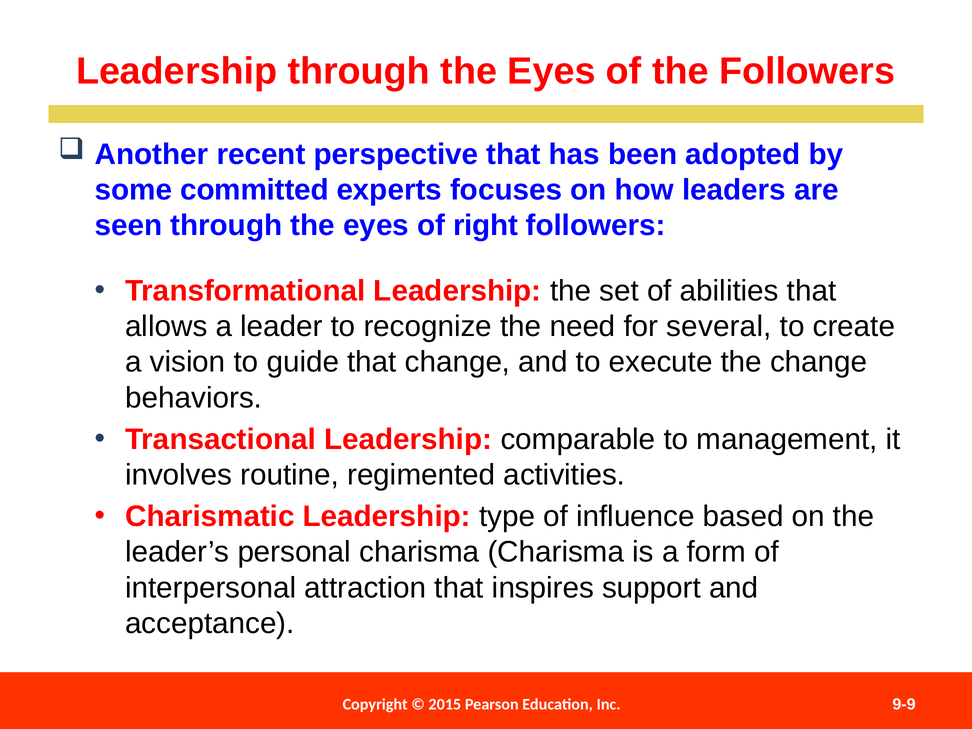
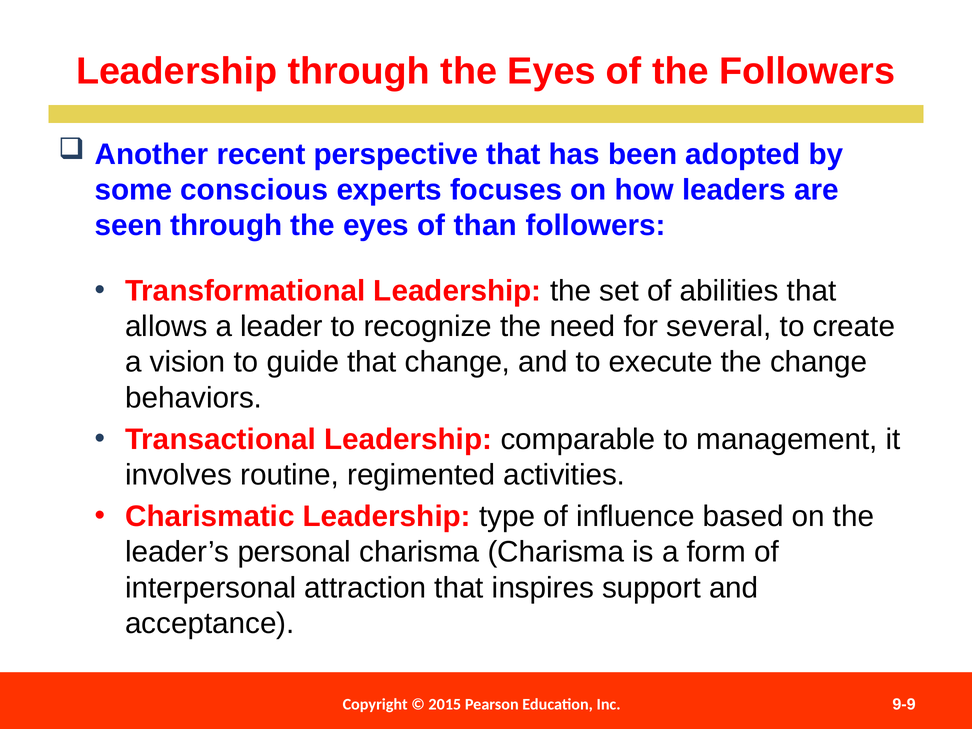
committed: committed -> conscious (254, 190)
right: right -> than (485, 226)
